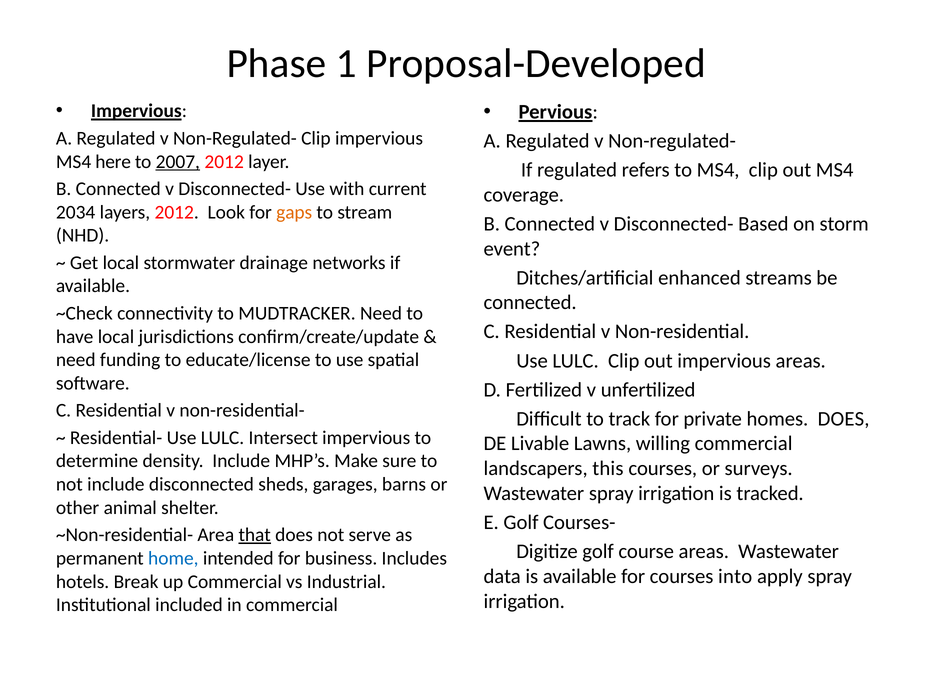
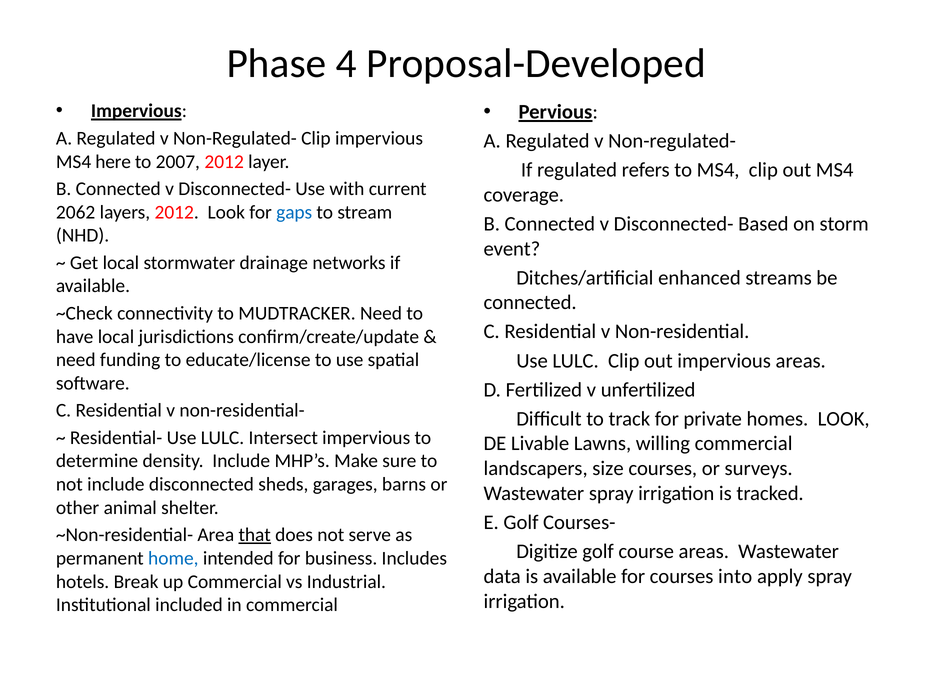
1: 1 -> 4 (346, 64)
2007 underline: present -> none (178, 162)
2034: 2034 -> 2062 (76, 212)
gaps colour: orange -> blue (294, 212)
homes DOES: DOES -> LOOK (844, 419)
this: this -> size (608, 468)
